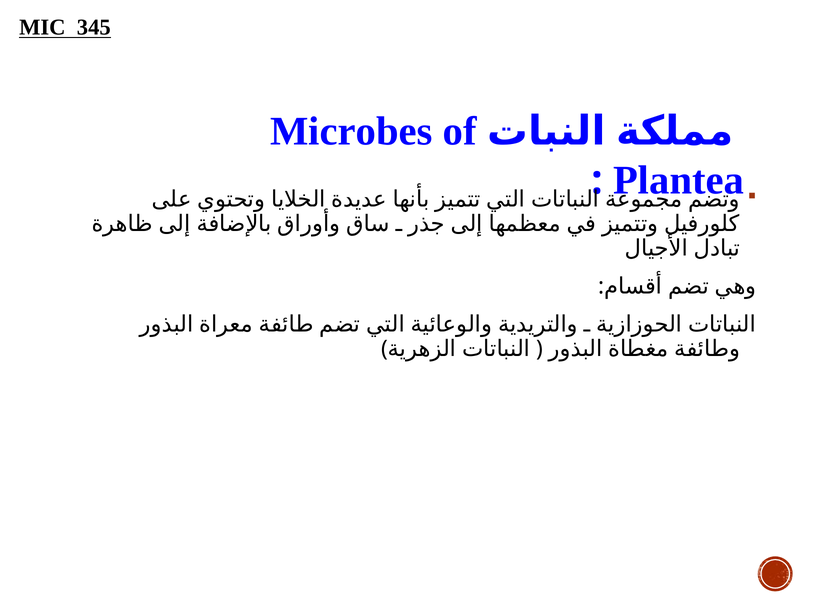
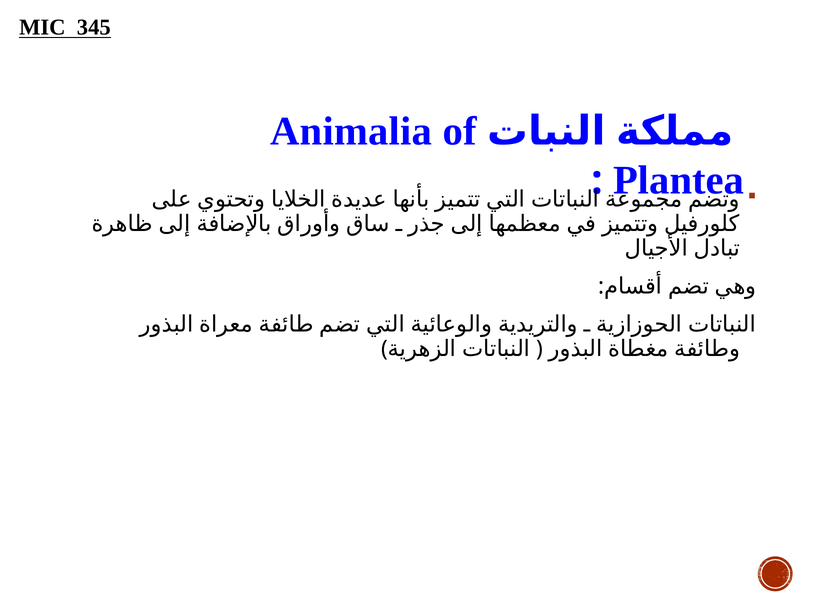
Microbes: Microbes -> Animalia (351, 131)
